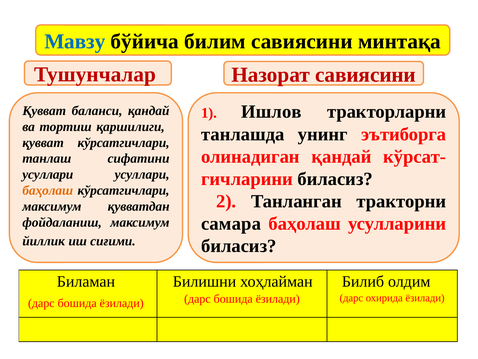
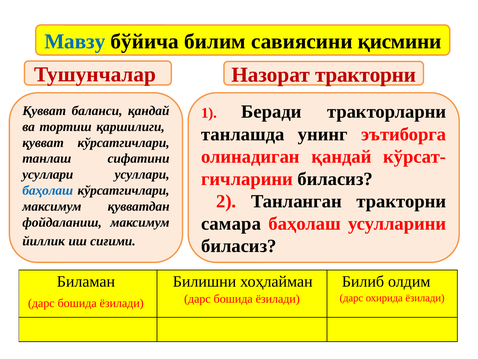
минтақа: минтақа -> қисмини (400, 41)
Назорат савиясини: савиясини -> тракторни (366, 75)
Ишлов: Ишлов -> Беради (271, 112)
баҳолаш colour: orange -> blue (48, 190)
